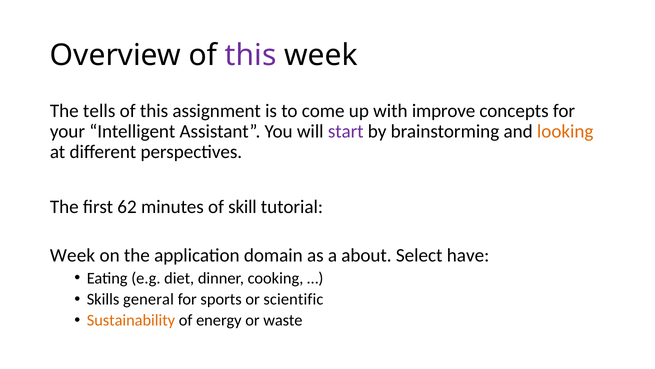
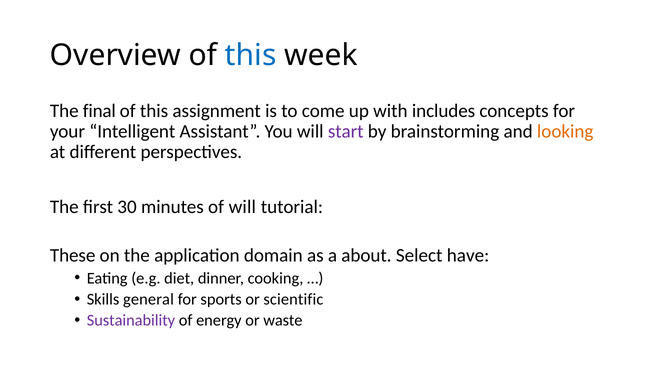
this colour: purple -> blue (251, 55)
tells: tells -> final (99, 111)
improve: improve -> includes (444, 111)
62: 62 -> 30 (127, 207)
of skill: skill -> will (242, 207)
Week: Week -> These (73, 255)
Sustainability colour: orange -> purple (131, 320)
